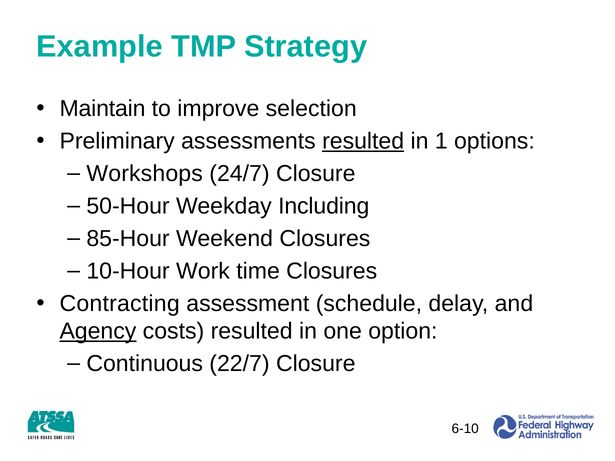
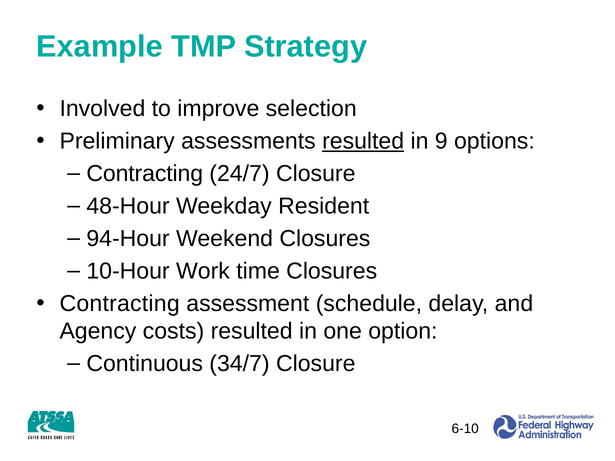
Maintain: Maintain -> Involved (102, 109)
1: 1 -> 9 (441, 141)
Workshops: Workshops -> Contracting (145, 174)
50-Hour: 50-Hour -> 48-Hour (128, 206)
Including: Including -> Resident (324, 206)
85-Hour: 85-Hour -> 94-Hour (128, 239)
Agency underline: present -> none (98, 332)
22/7: 22/7 -> 34/7 (239, 364)
